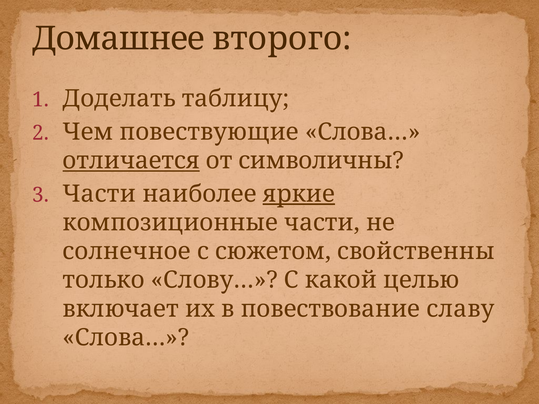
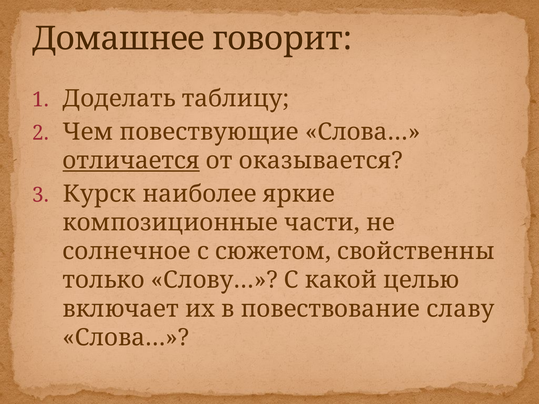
второго: второго -> говорит (282, 39)
символичны: символичны -> оказывается (321, 161)
Части: Части -> Курск (99, 194)
яркие underline: present -> none (299, 194)
